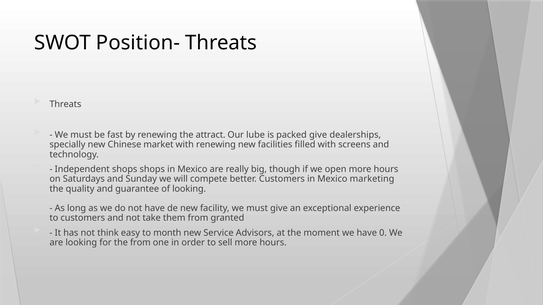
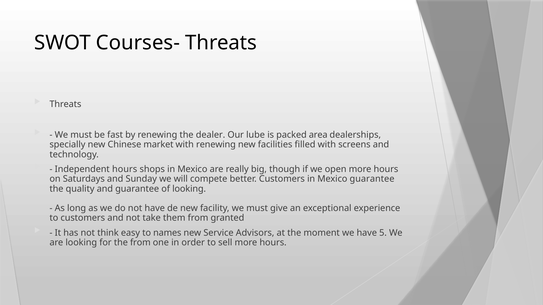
Position-: Position- -> Courses- (138, 43)
attract: attract -> dealer (211, 135)
packed give: give -> area (318, 135)
Independent shops: shops -> hours (125, 169)
Mexico marketing: marketing -> guarantee (372, 179)
month: month -> names (167, 233)
0: 0 -> 5 (383, 233)
